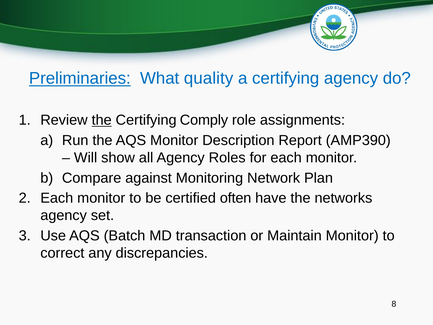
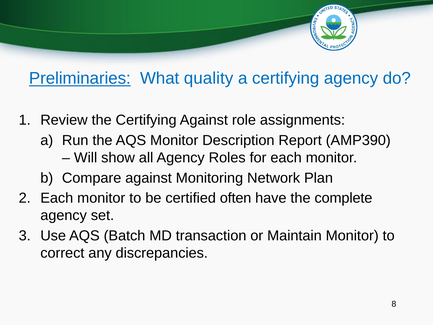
the underline: present -> none (102, 120)
Certifying Comply: Comply -> Against (204, 120)
networks: networks -> complete (343, 198)
